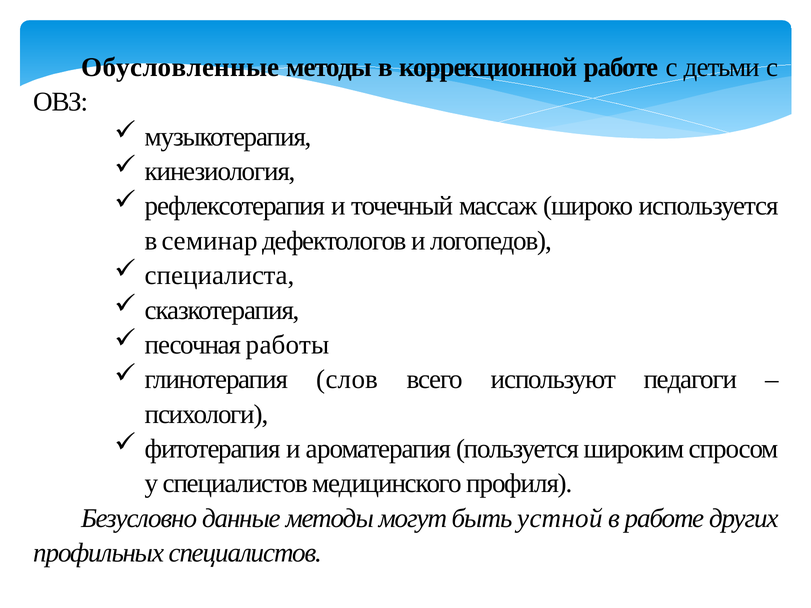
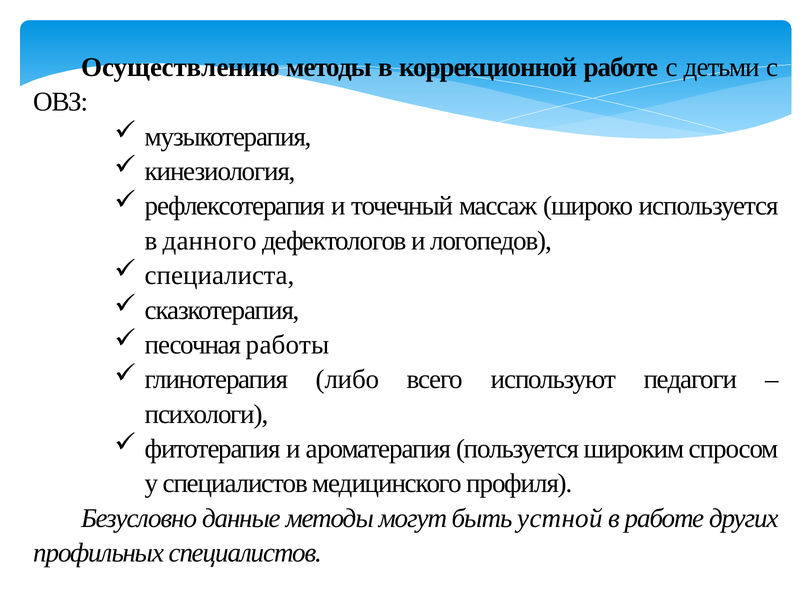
Обусловленные: Обусловленные -> Осуществлению (181, 67)
семинар: семинар -> данного (210, 241)
слов: слов -> либо (347, 380)
